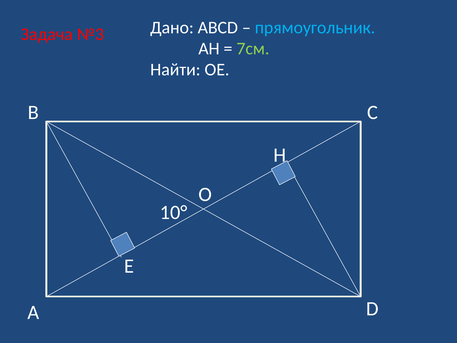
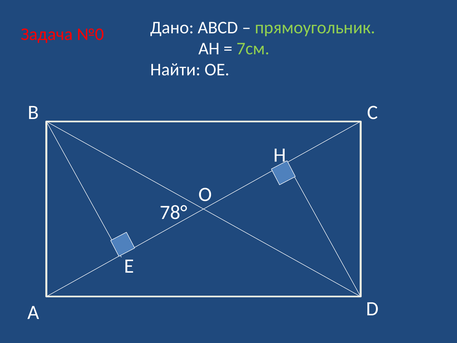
№3: №3 -> №0 (90, 34)
прямоугольник colour: light blue -> light green (315, 28)
10°: 10° -> 78° (173, 212)
